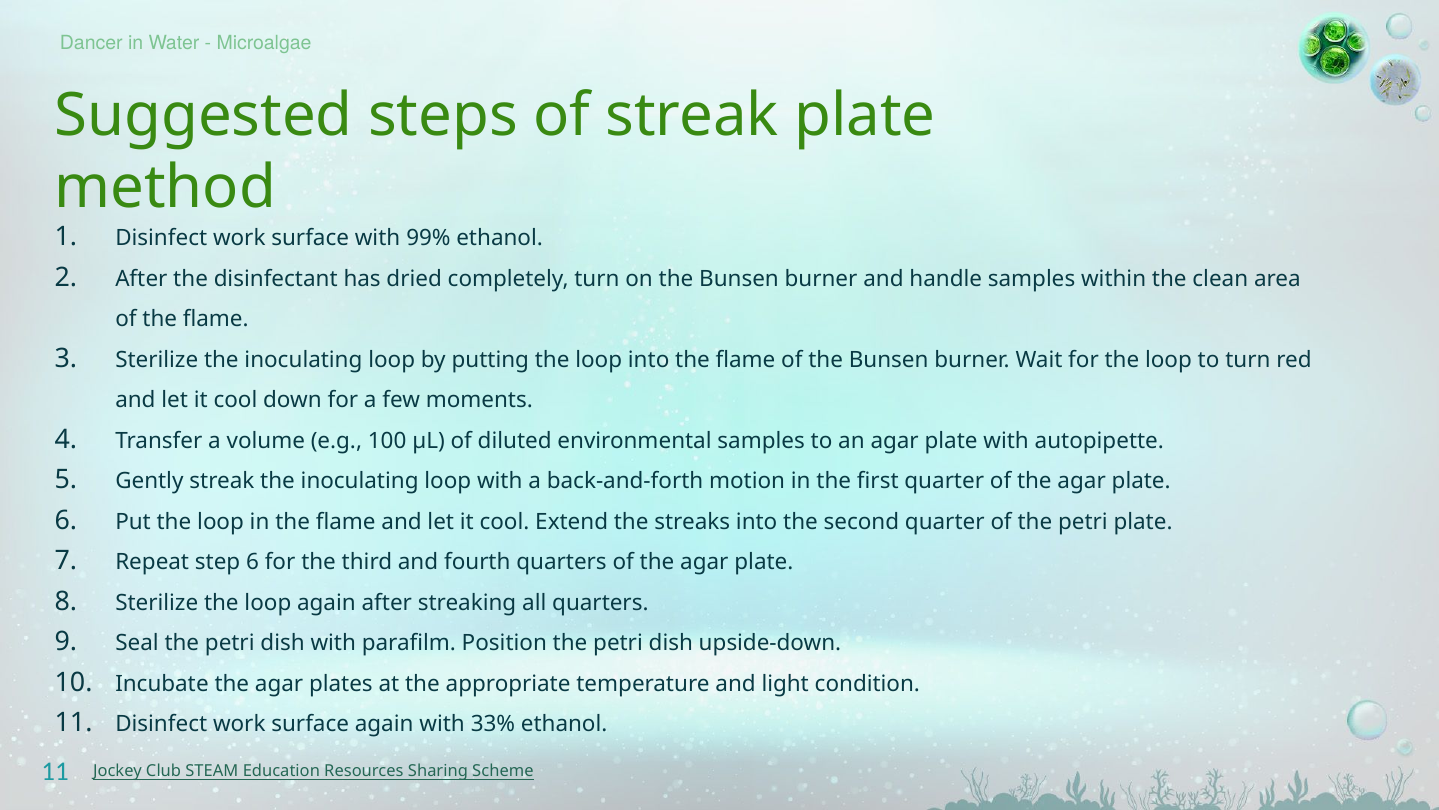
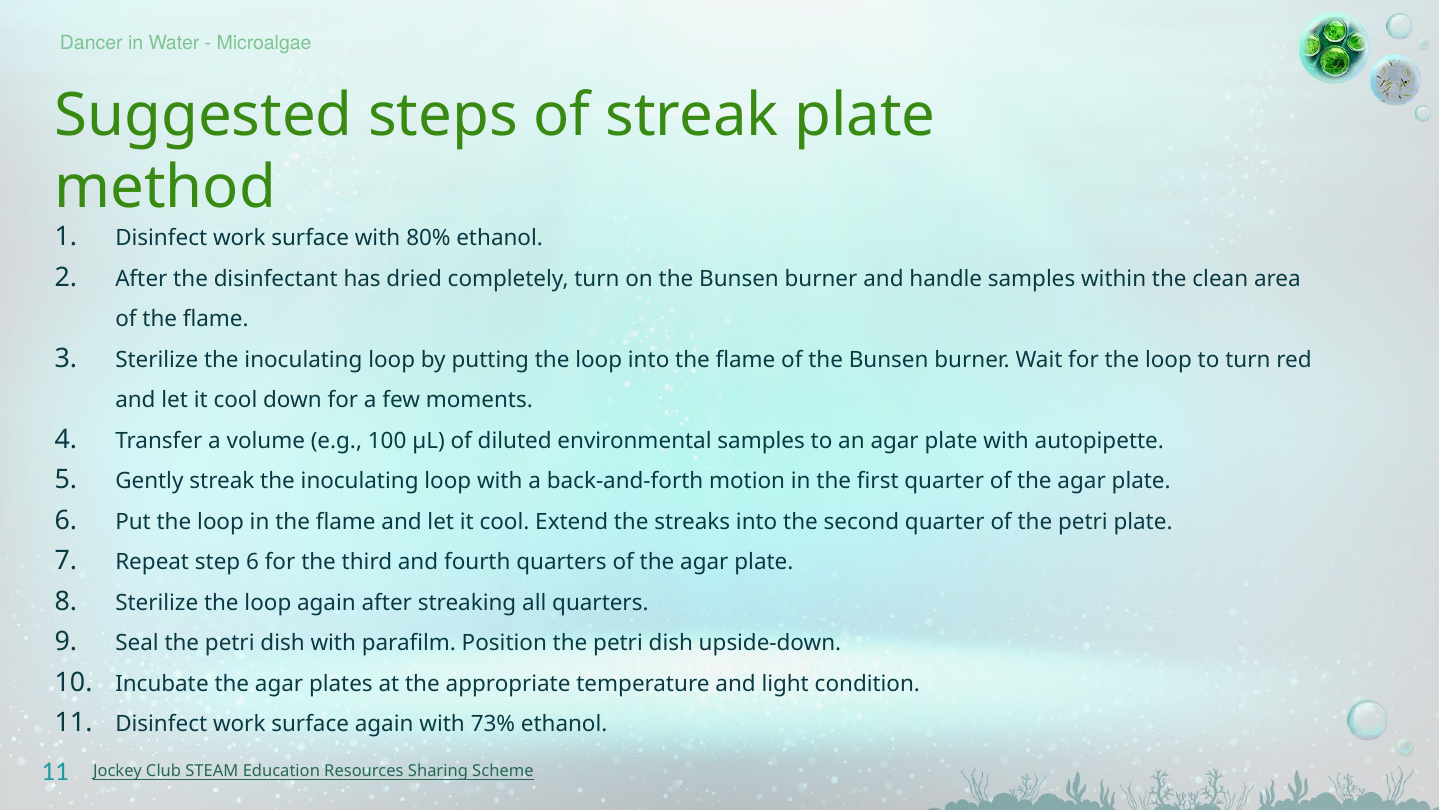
99%: 99% -> 80% (428, 238)
33%: 33% -> 73% (493, 724)
